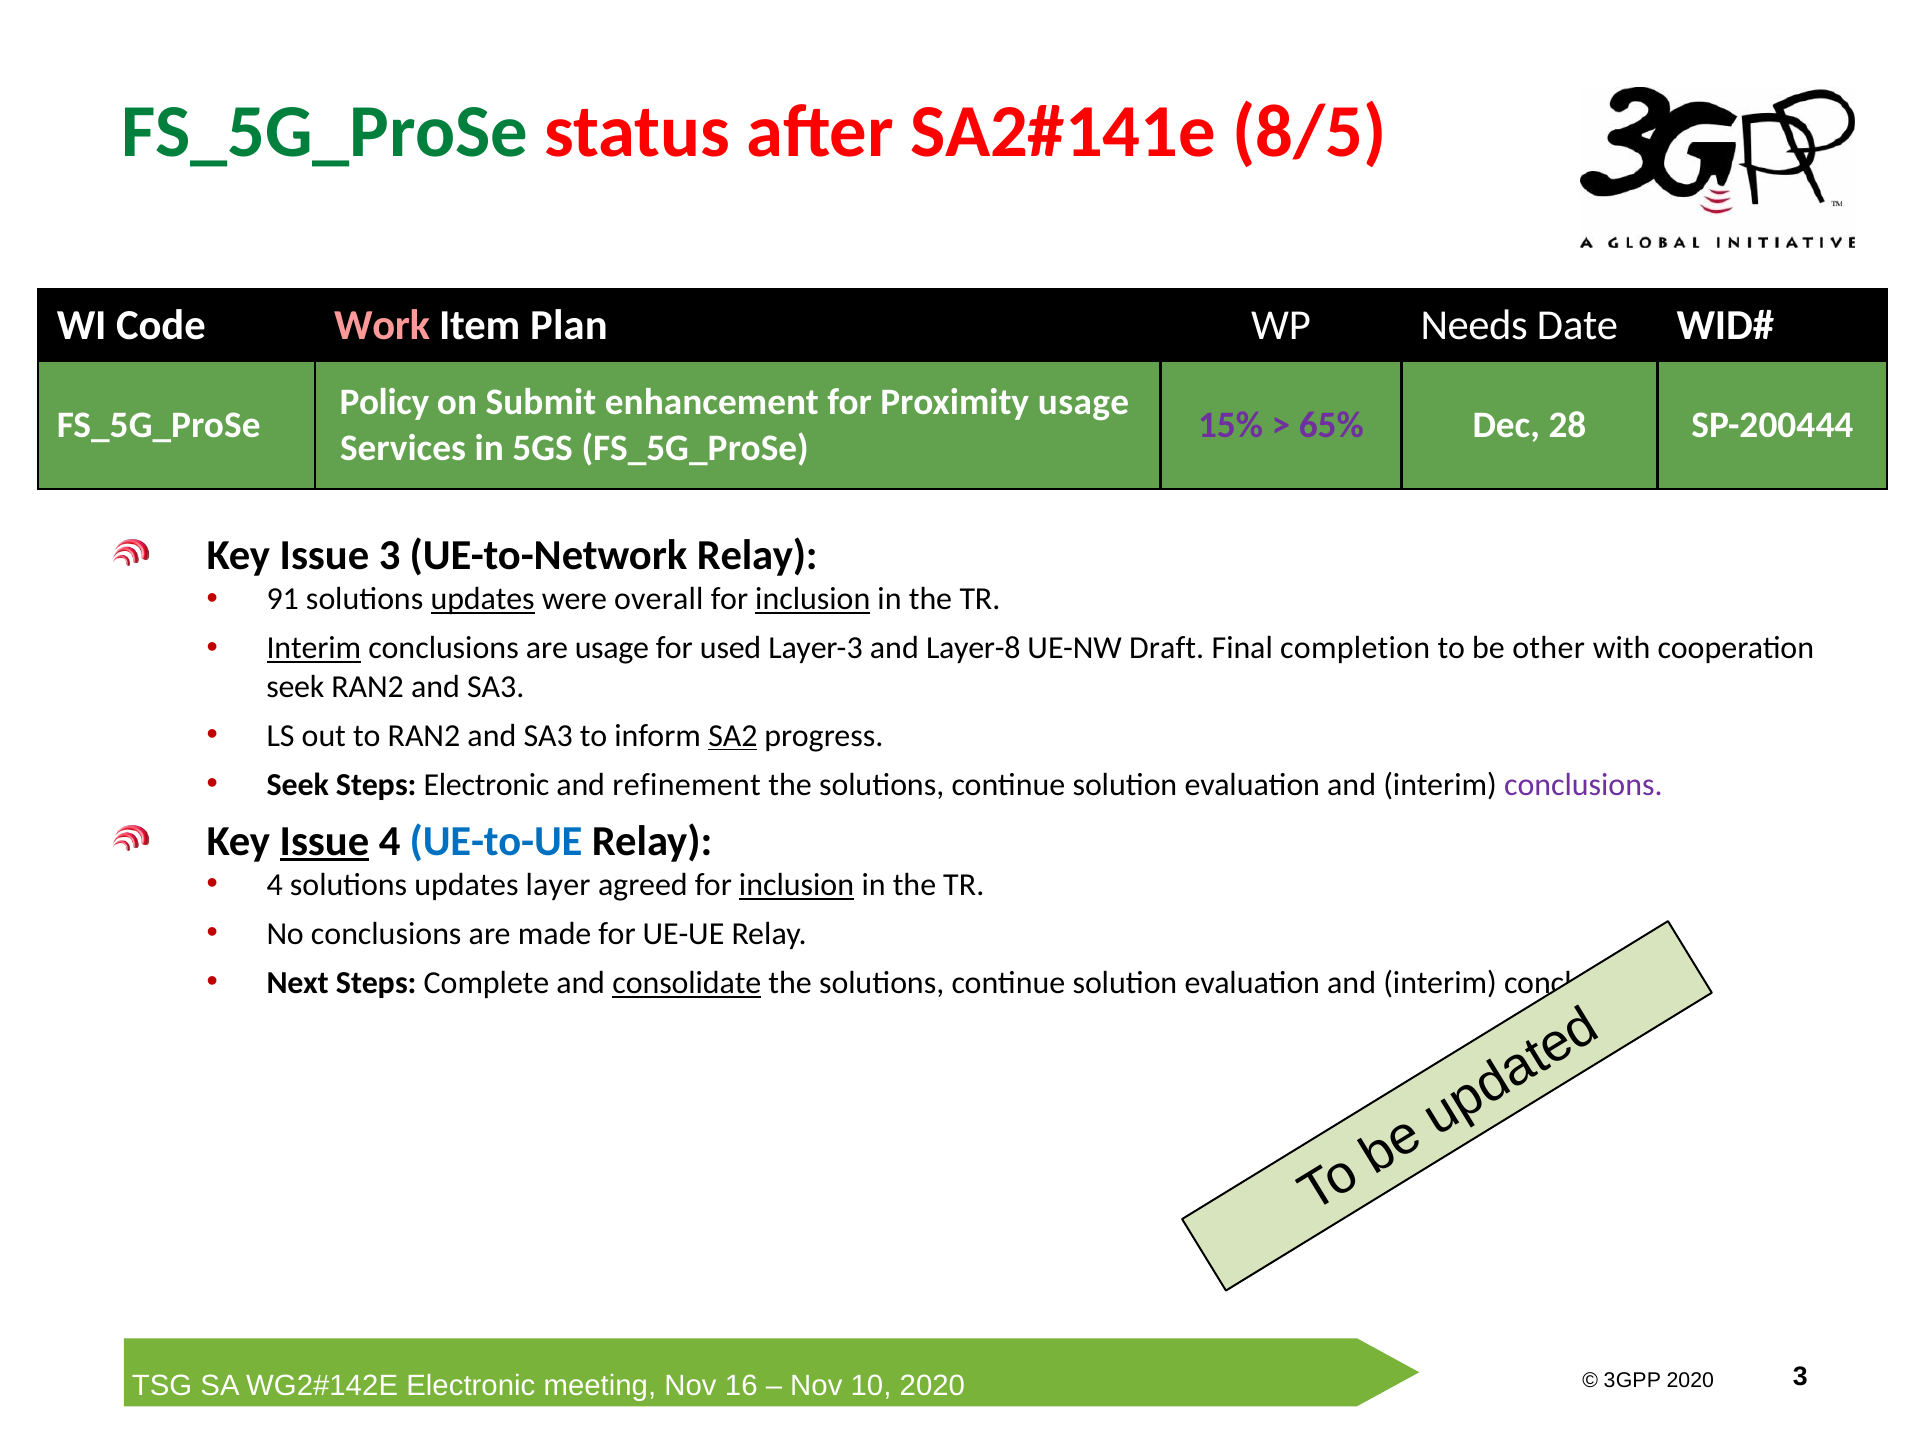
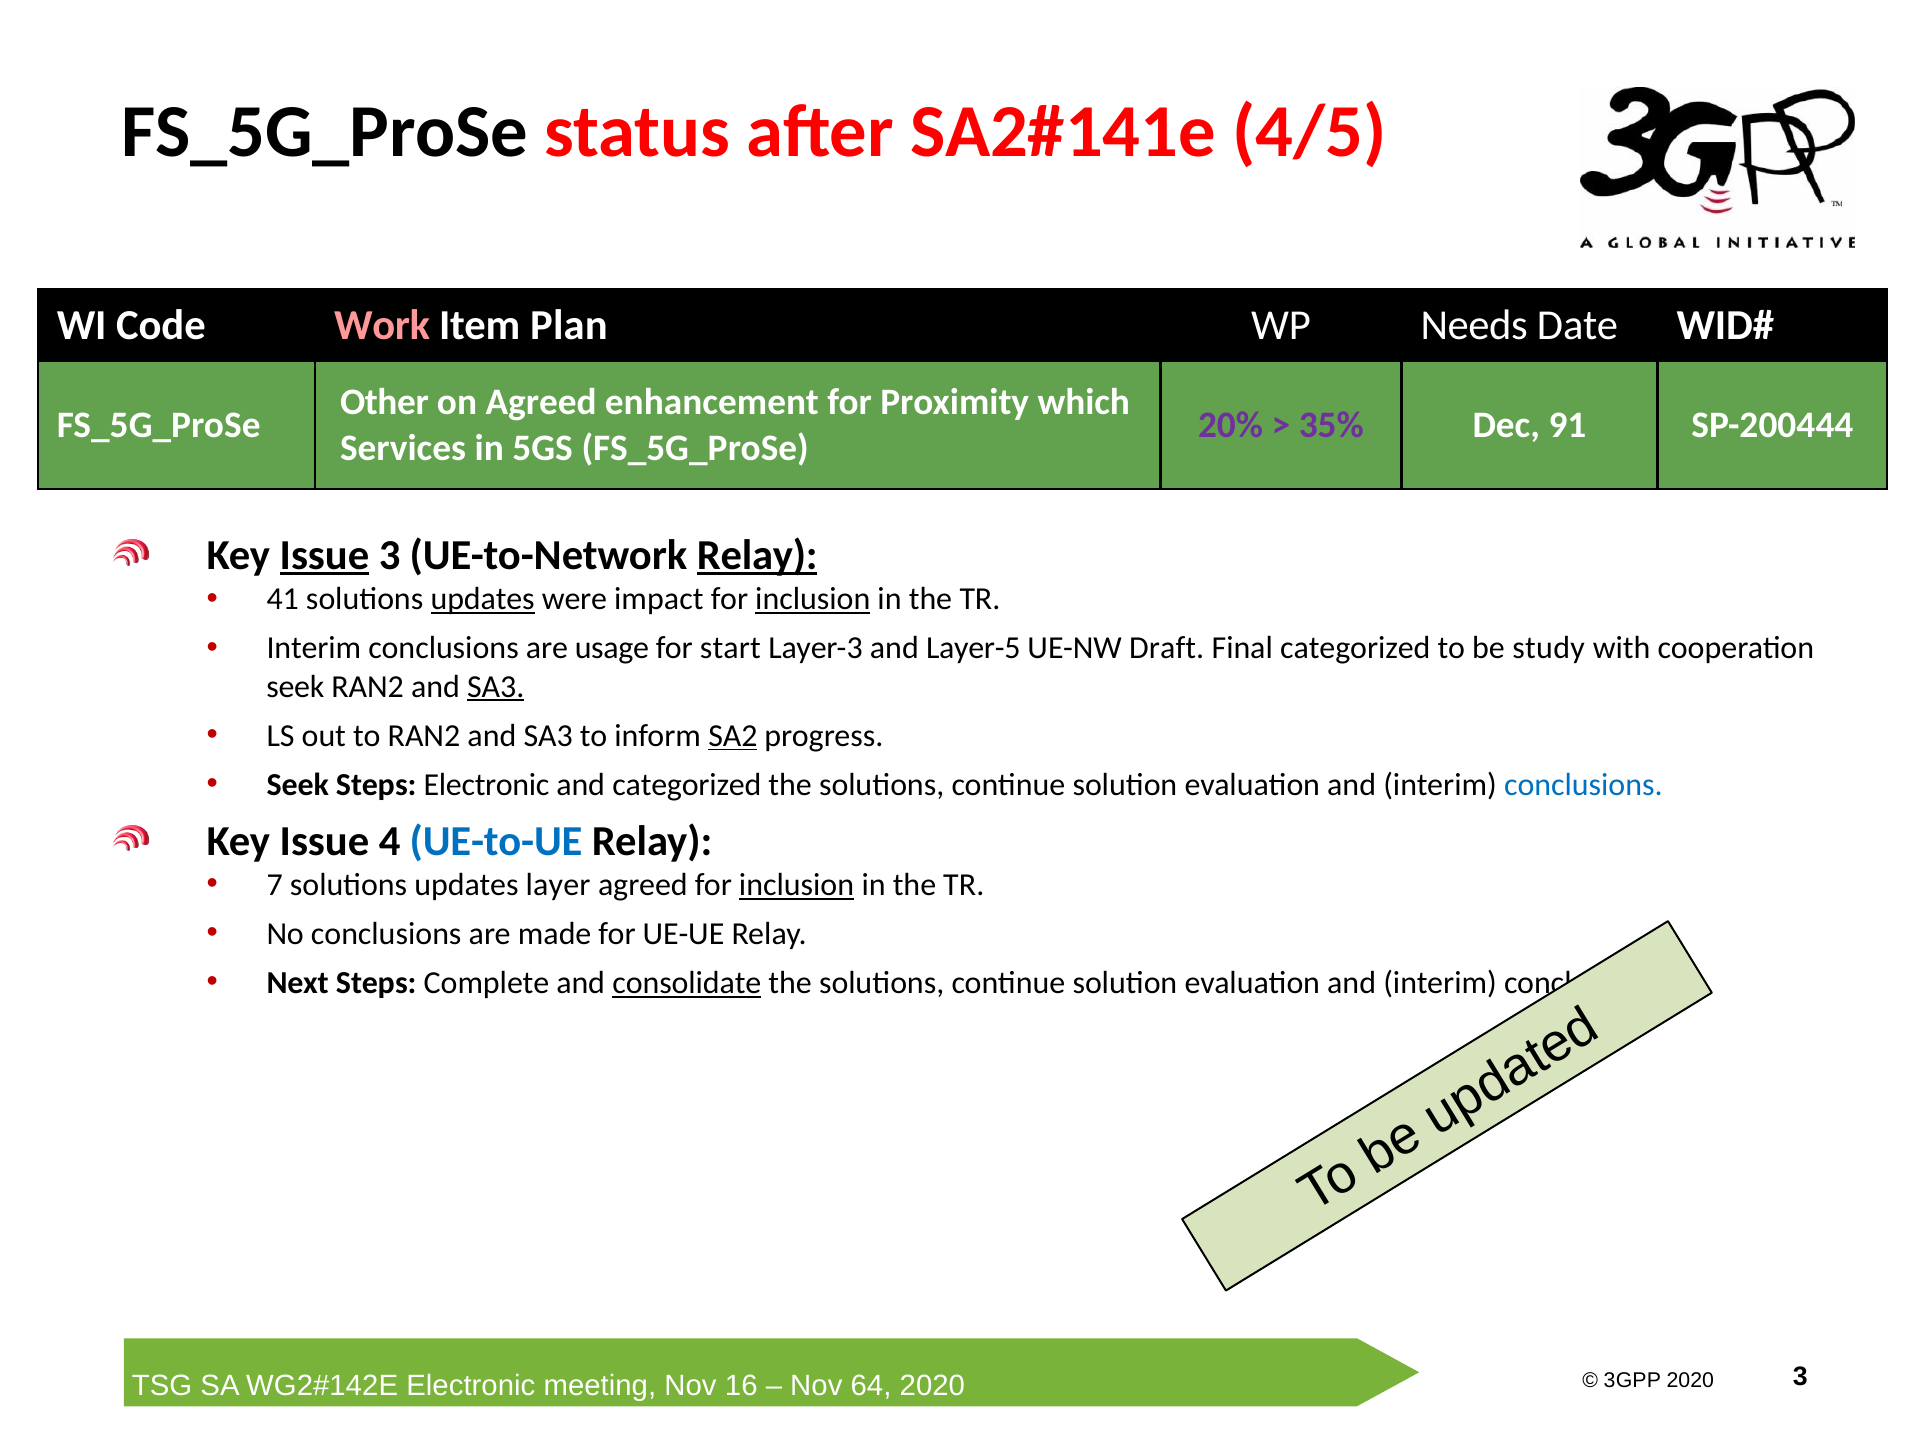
FS_5G_ProSe colour: green -> black (325, 132)
8/5: 8/5 -> 4/5 (1310, 132)
Policy: Policy -> Other (384, 403)
on Submit: Submit -> Agreed (541, 403)
Proximity usage: usage -> which (1084, 403)
15%: 15% -> 20% (1231, 425)
65%: 65% -> 35% (1331, 425)
28: 28 -> 91 (1567, 425)
Issue underline: none -> present (324, 555)
Relay underline: none -> present (757, 555)
91: 91 -> 41 (283, 599)
overall: overall -> impact (659, 599)
Interim underline: present -> none (314, 648)
used: used -> start (730, 648)
Layer-8: Layer-8 -> Layer-5 (973, 648)
Final completion: completion -> categorized (1355, 648)
other: other -> study (1549, 648)
SA3 underline: none -> present (496, 687)
and refinement: refinement -> categorized (687, 785)
conclusions colour: purple -> blue (1583, 785)
Issue underline: present -> none (324, 841)
4: 4 -> 7 (275, 885)
10: 10 -> 64 (871, 1386)
